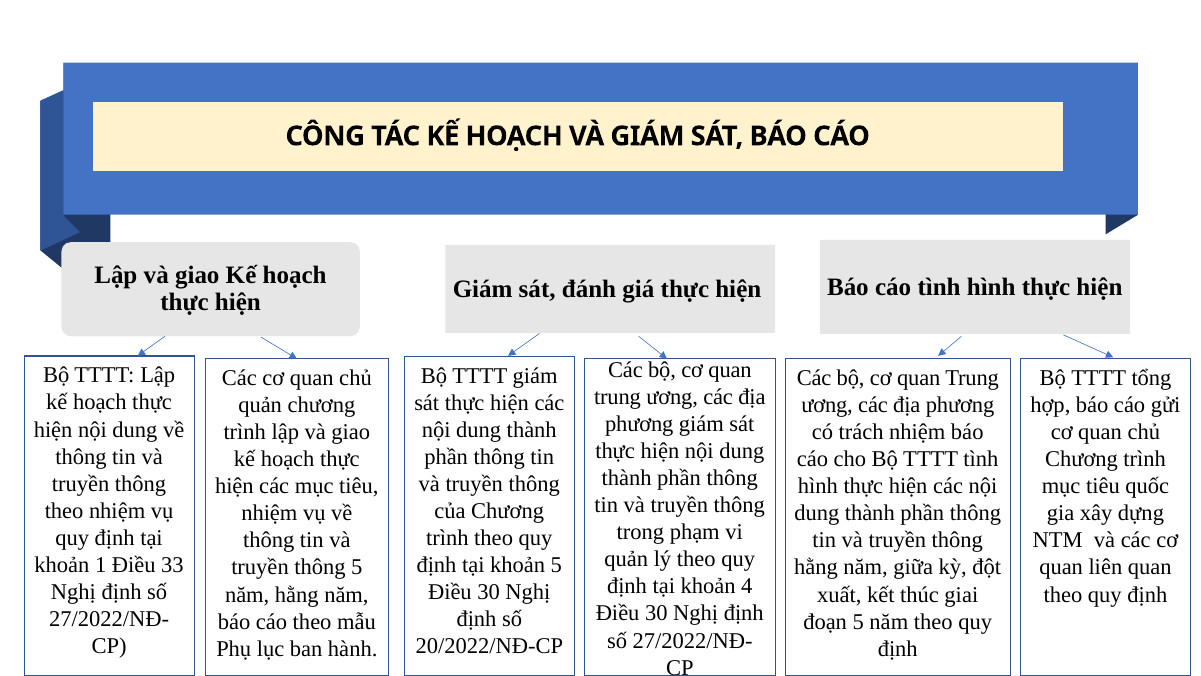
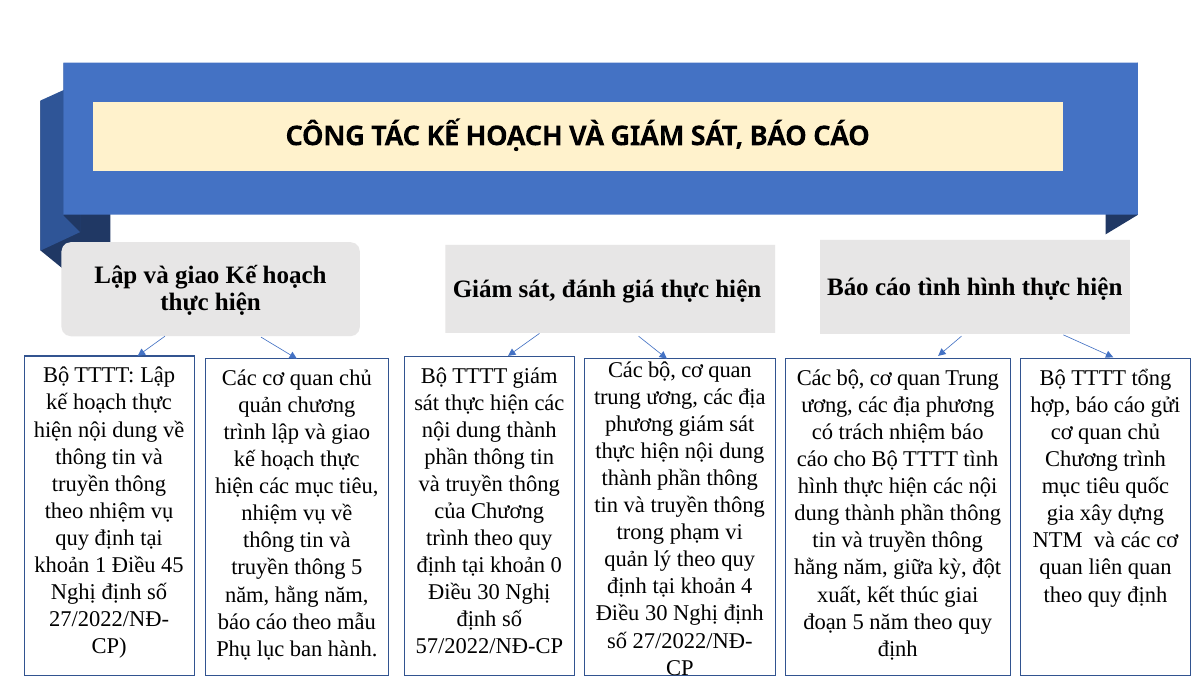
33: 33 -> 45 (172, 564)
khoản 5: 5 -> 0 (556, 565)
20/2022/NĐ-CP: 20/2022/NĐ-CP -> 57/2022/NĐ-CP (489, 646)
